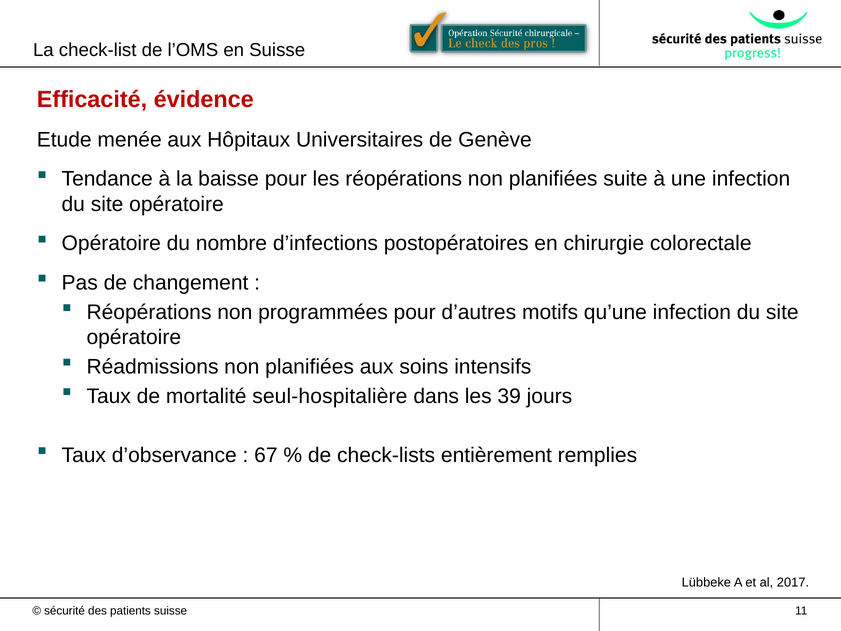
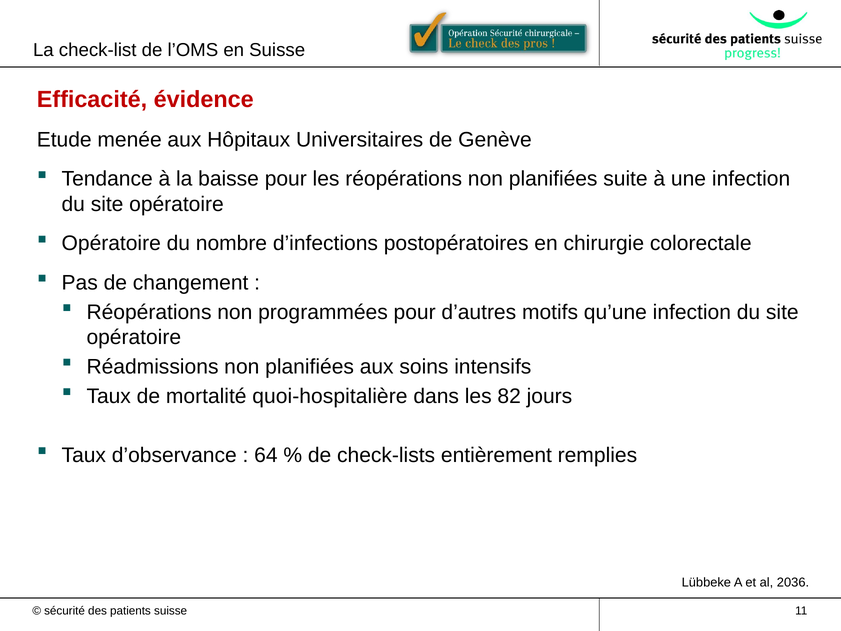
seul-hospitalière: seul-hospitalière -> quoi-hospitalière (330, 396)
39: 39 -> 82 (509, 396)
67: 67 -> 64 (266, 455)
2017: 2017 -> 2036 (793, 582)
